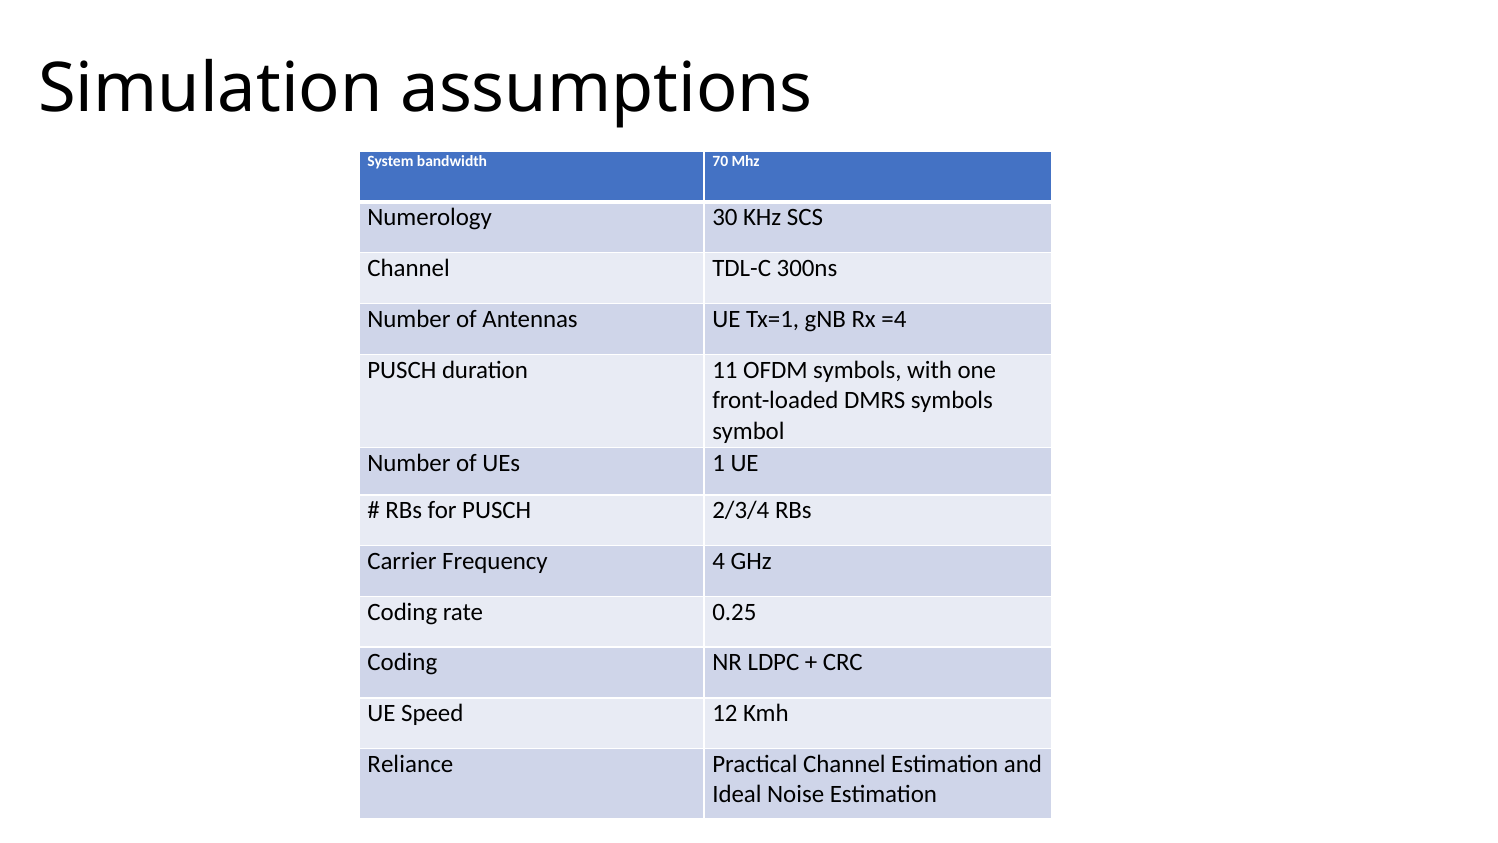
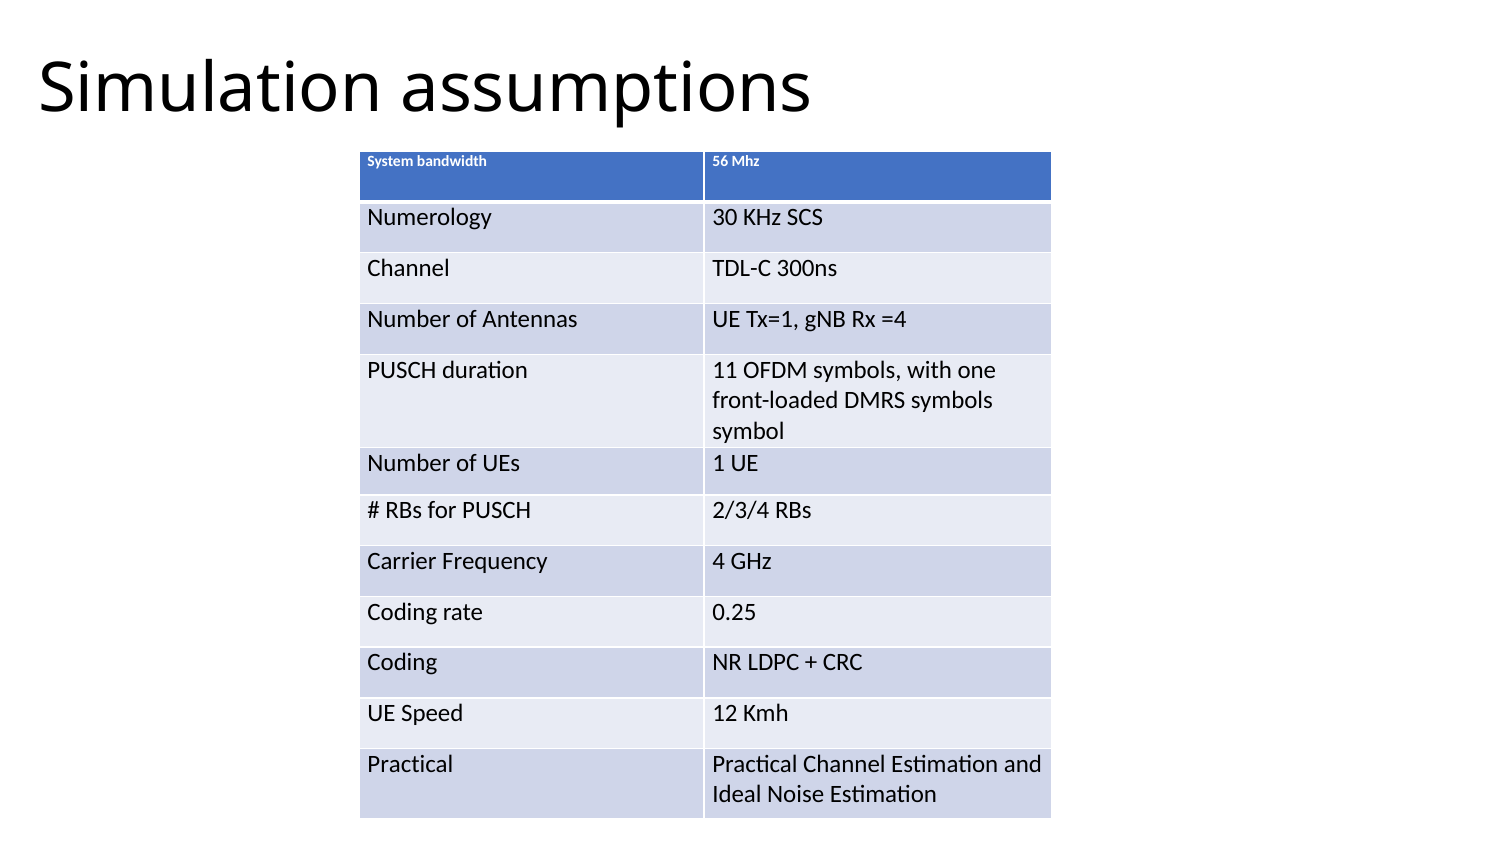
70: 70 -> 56 (720, 161)
Reliance: Reliance -> Practical (410, 764)
